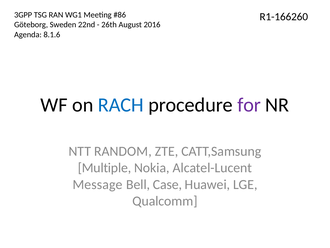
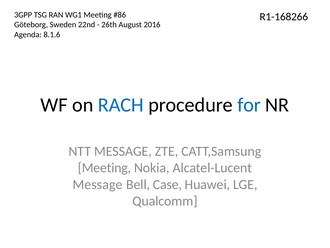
R1-166260: R1-166260 -> R1-168266 (284, 17)
for colour: purple -> blue (249, 105)
NTT RANDOM: RANDOM -> MESSAGE (123, 151)
Multiple: Multiple -> Meeting (104, 168)
